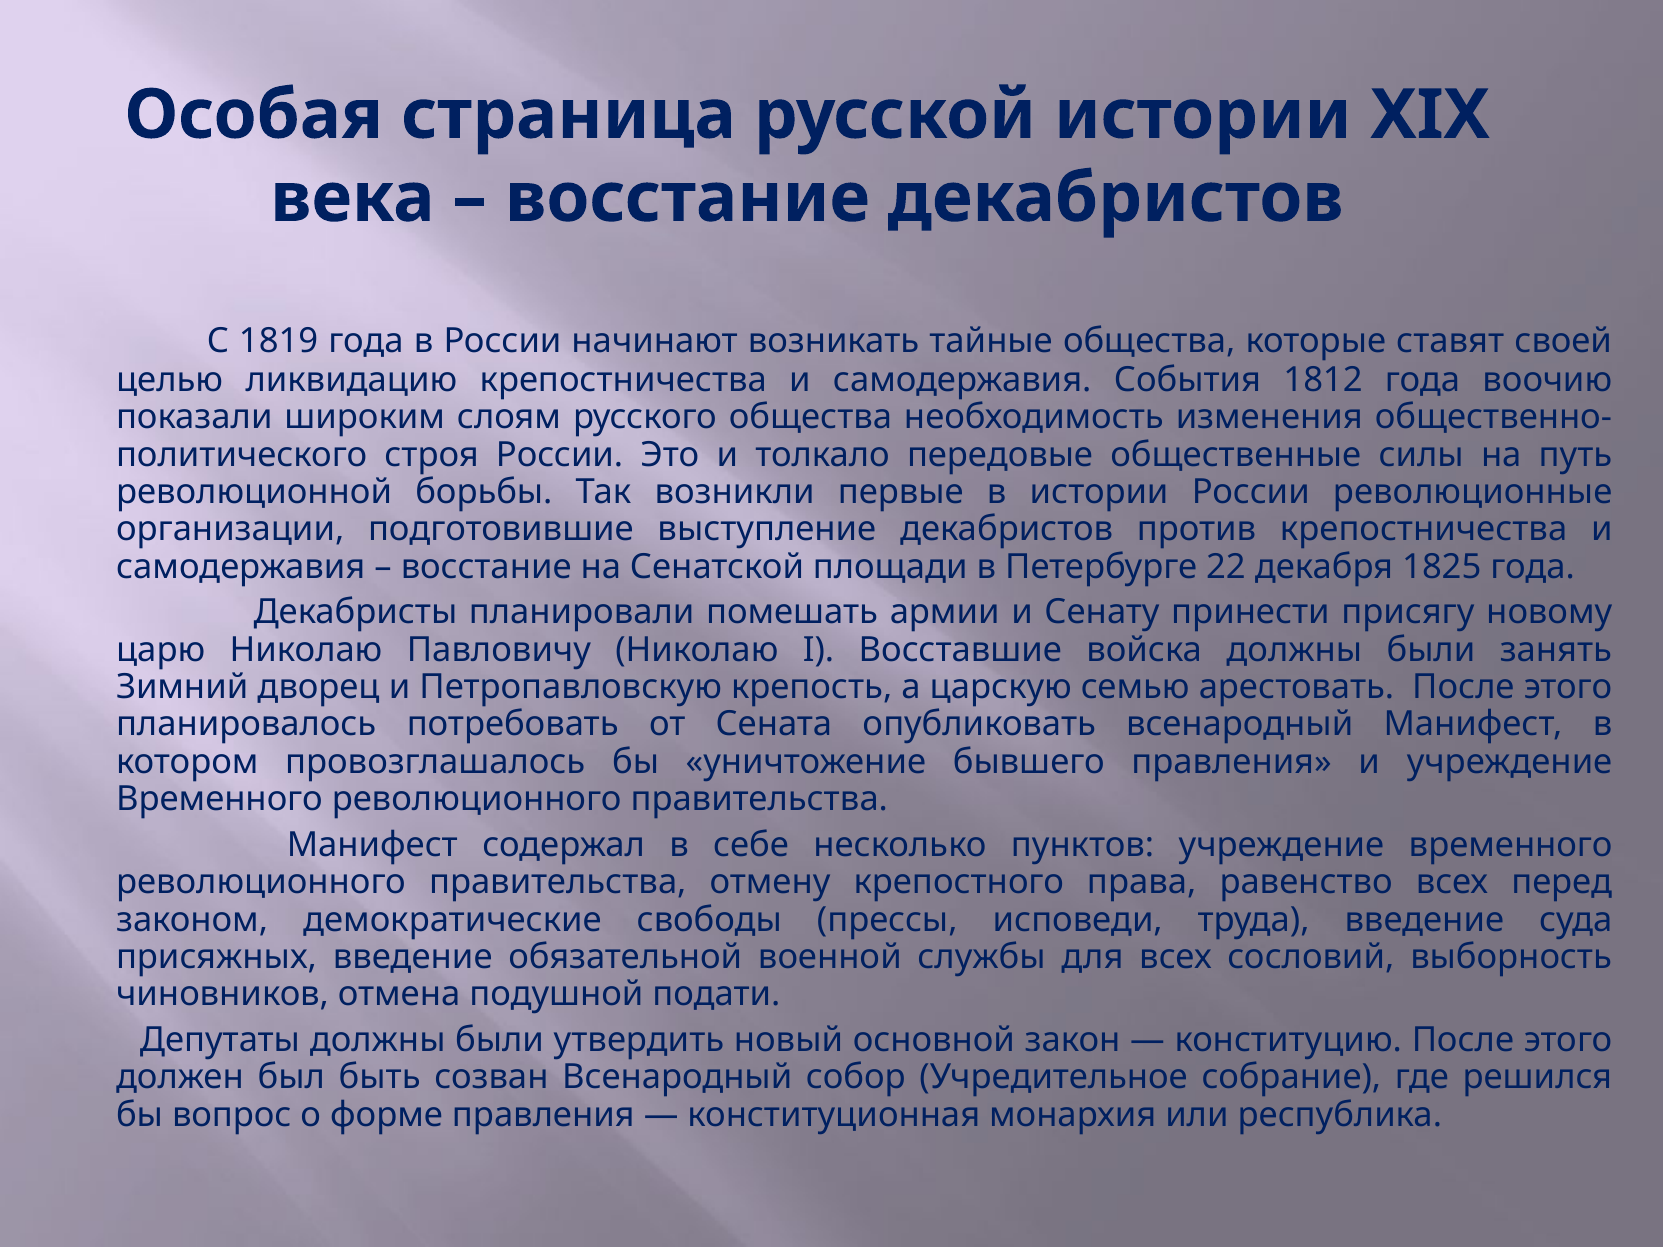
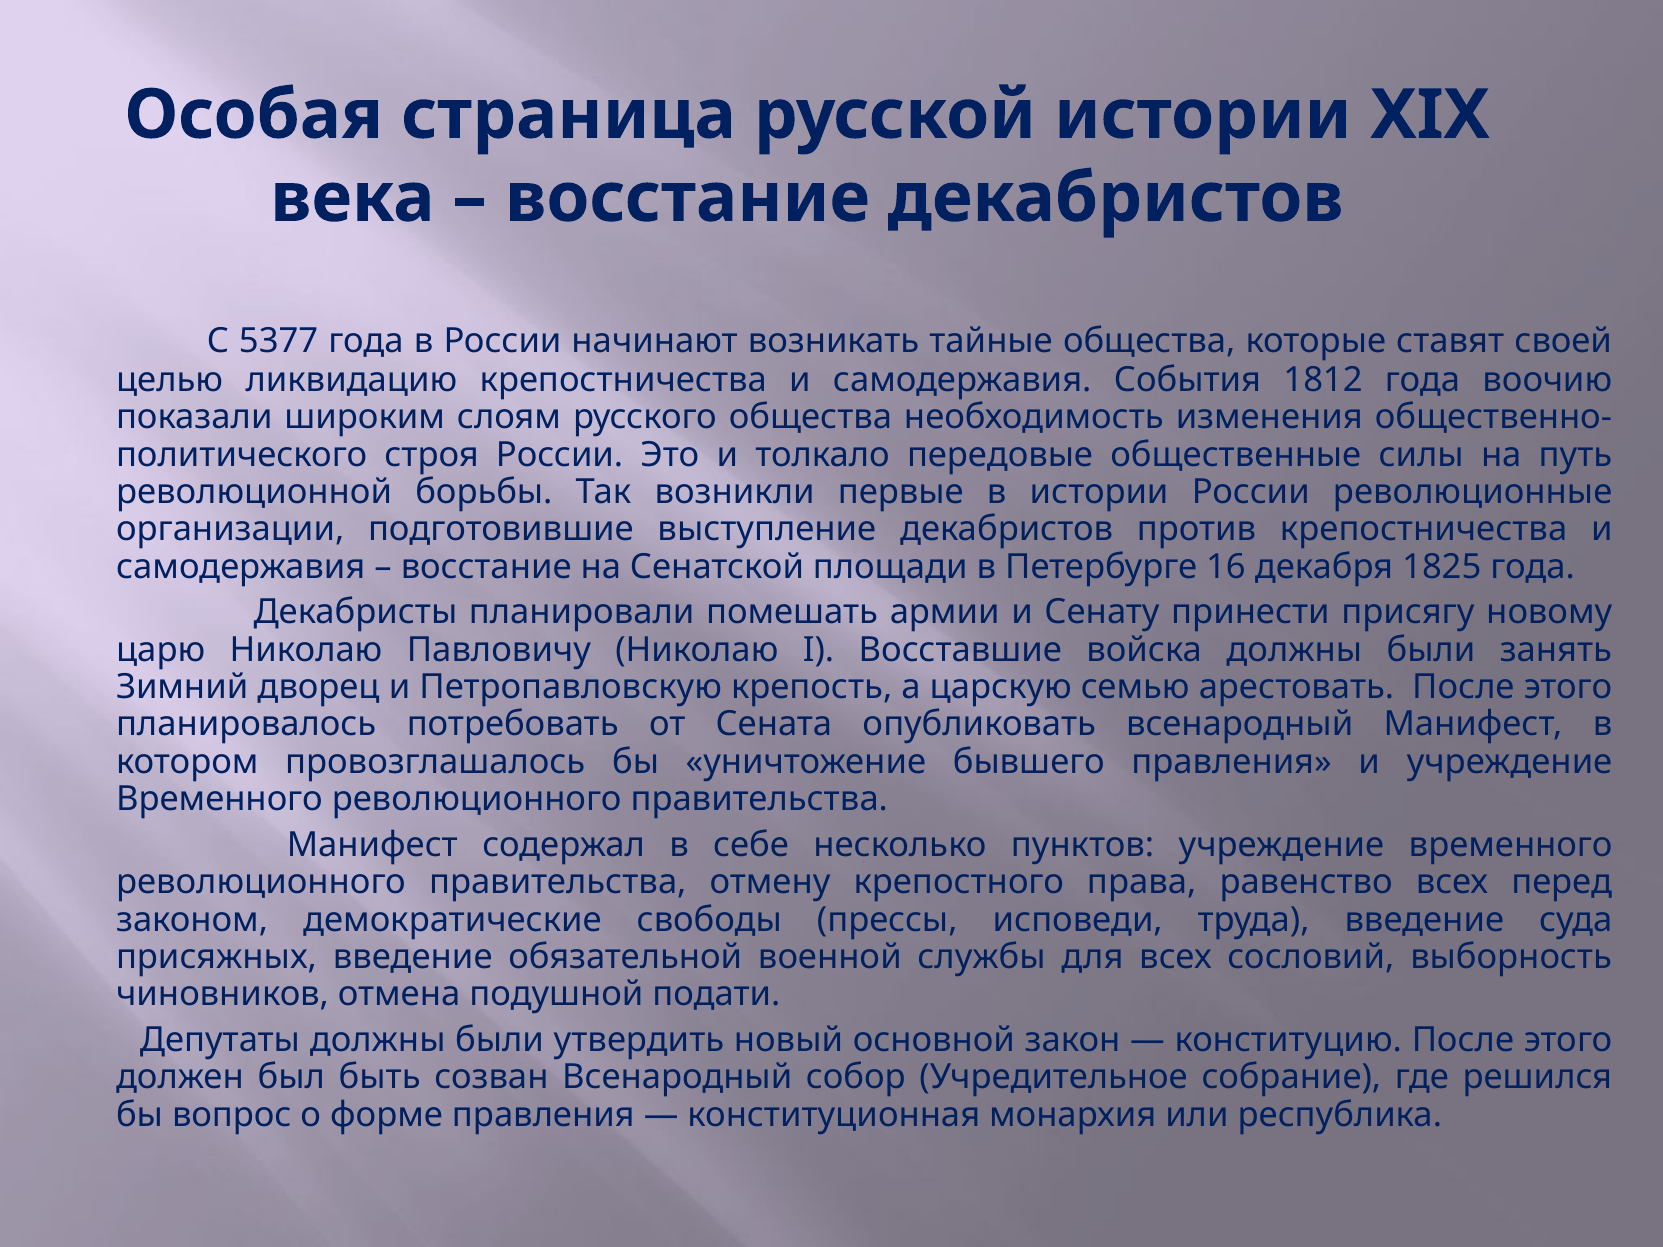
1819: 1819 -> 5377 (279, 341)
22: 22 -> 16 (1226, 567)
